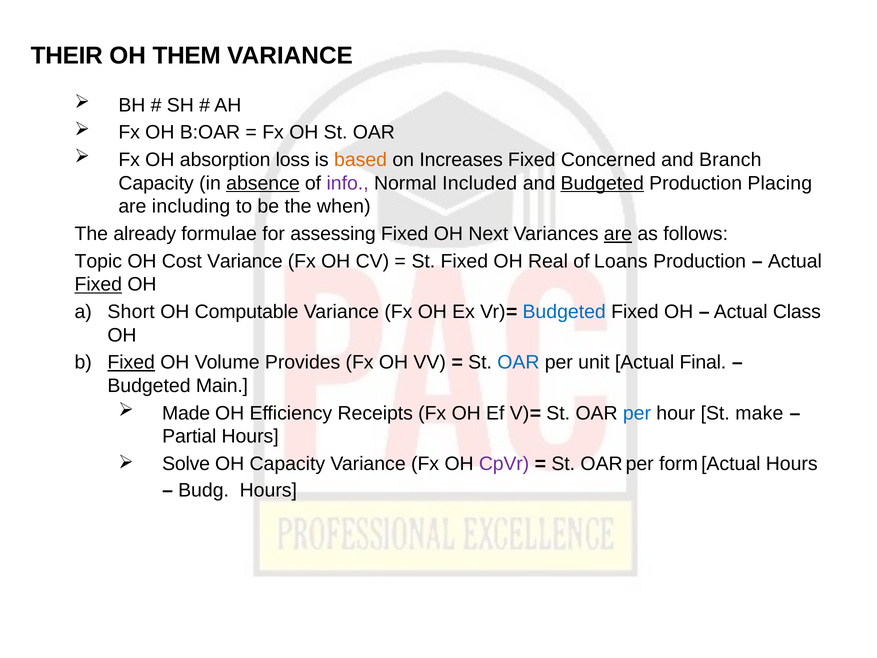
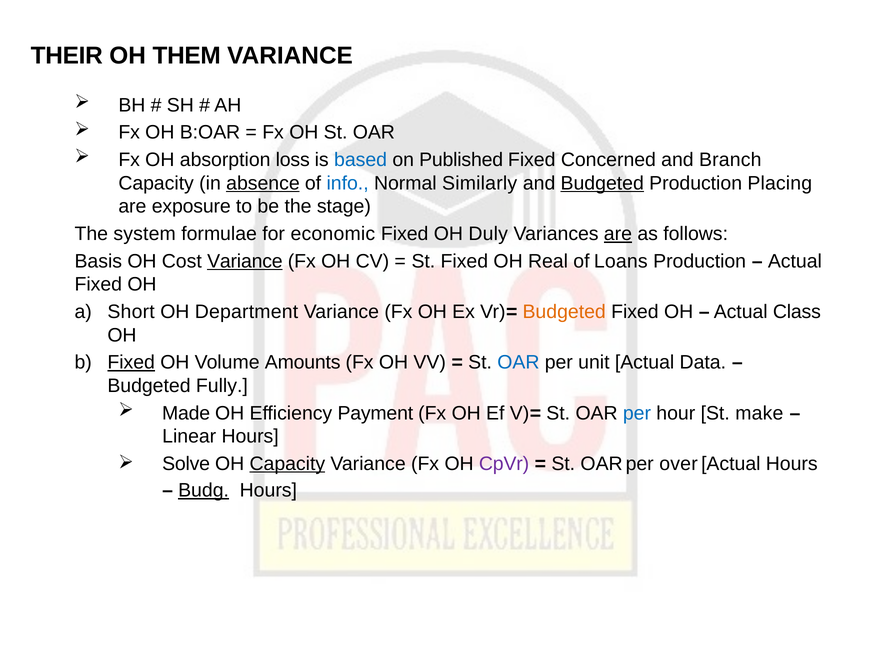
based colour: orange -> blue (361, 160)
Increases: Increases -> Published (461, 160)
info colour: purple -> blue (348, 183)
Included: Included -> Similarly (480, 183)
including: including -> exposure (191, 206)
when: when -> stage (344, 206)
already: already -> system (145, 234)
assessing: assessing -> economic (333, 234)
Next: Next -> Duly (488, 234)
Topic: Topic -> Basis (98, 261)
Variance underline: none -> present (245, 261)
Fixed underline: present -> none (98, 284)
Computable: Computable -> Department (246, 312)
Budgeted colour: blue -> orange (564, 312)
Provides: Provides -> Amounts (303, 362)
Final: Final -> Data (703, 362)
Main: Main -> Fully (222, 386)
Receipts: Receipts -> Payment (375, 413)
Partial: Partial -> Linear (189, 436)
Capacity underline: none -> present (287, 464)
form: form -> over (679, 464)
Budg underline: none -> present (204, 490)
